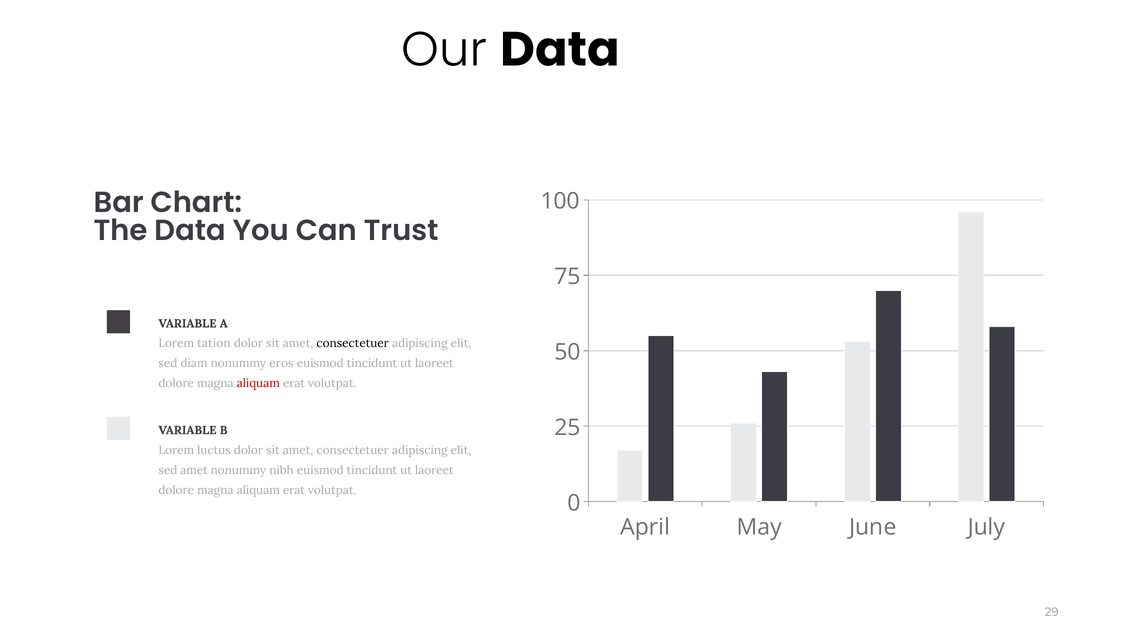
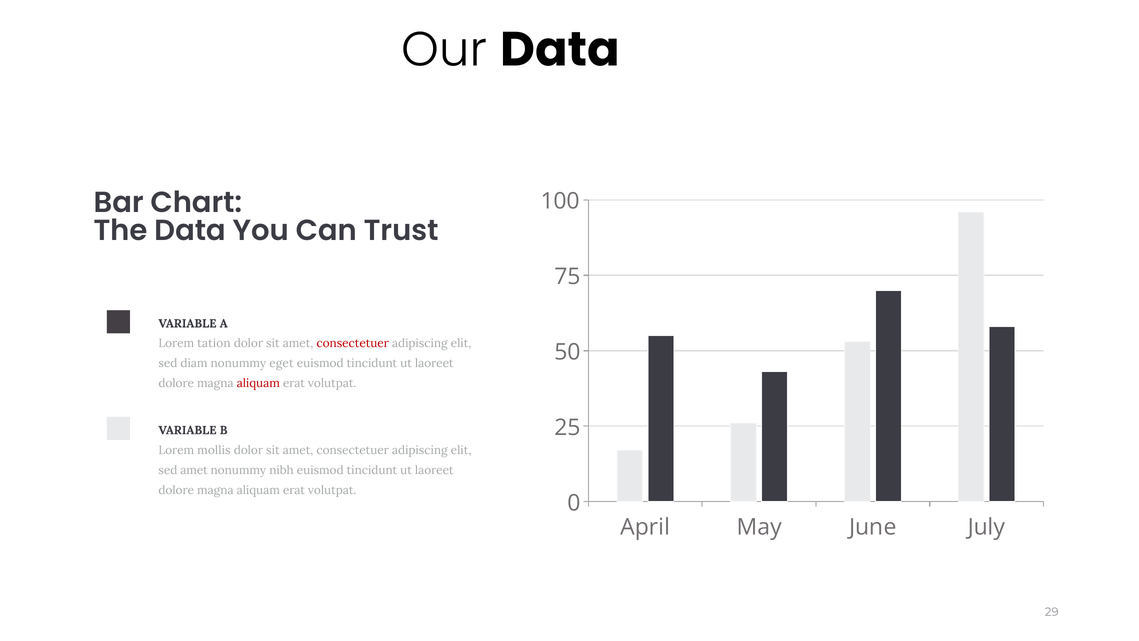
consectetuer colour: black -> red (353, 343)
eros: eros -> eget (281, 363)
luctus: luctus -> mollis (214, 450)
